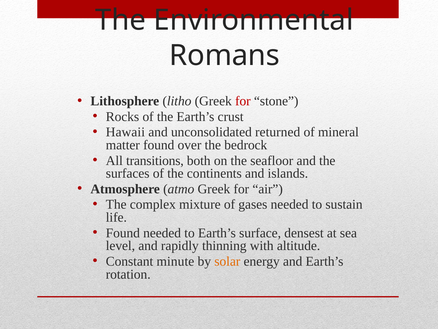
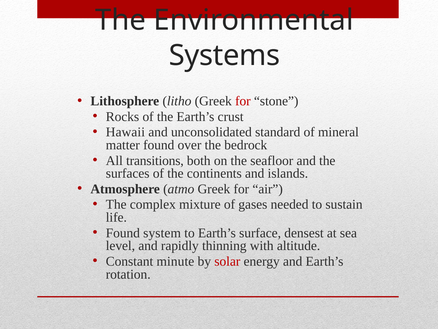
Romans: Romans -> Systems (225, 55)
returned: returned -> standard (278, 132)
Found needed: needed -> system (162, 233)
solar colour: orange -> red (227, 261)
